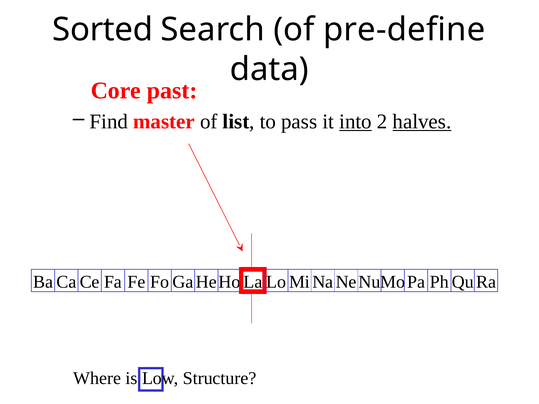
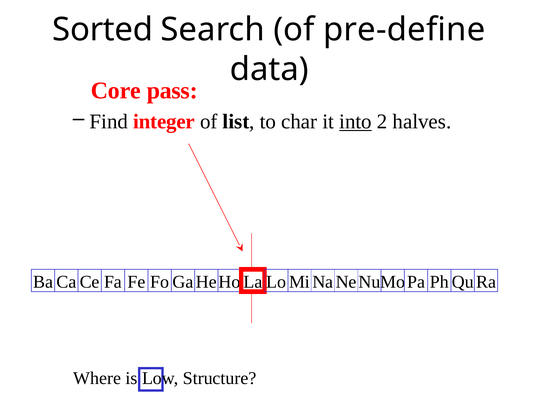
past: past -> pass (172, 91)
master: master -> integer (164, 122)
pass: pass -> char (299, 122)
halves underline: present -> none (422, 122)
